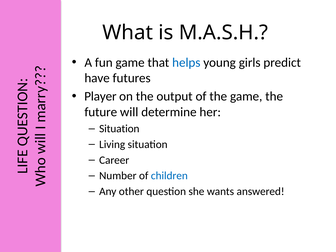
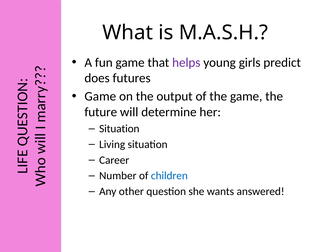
helps colour: blue -> purple (186, 63)
have: have -> does (97, 78)
Player: Player -> Game (100, 96)
